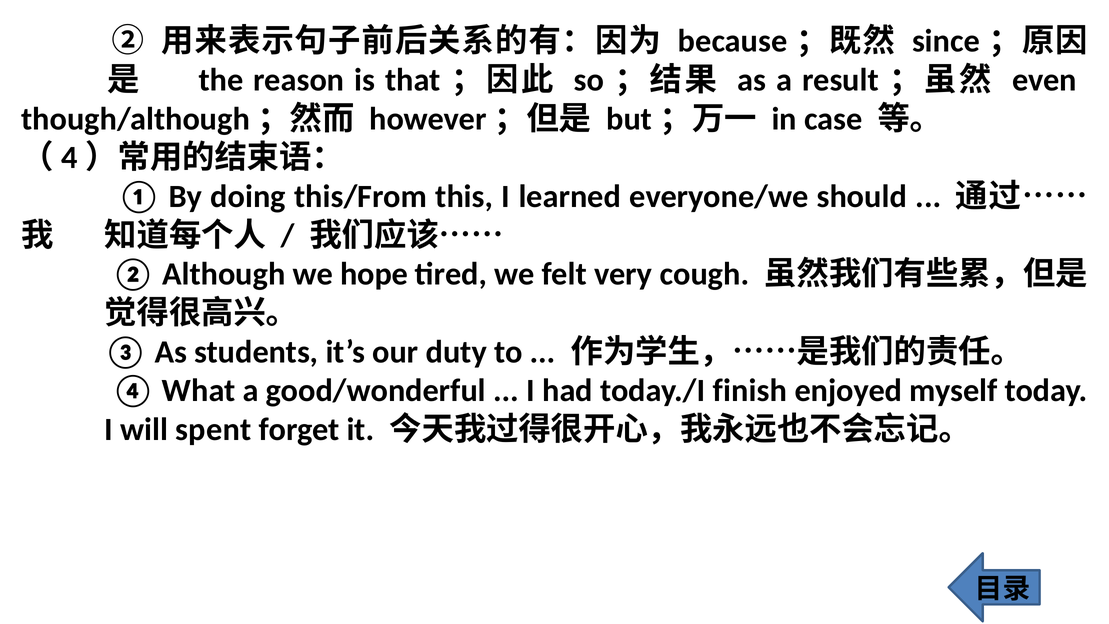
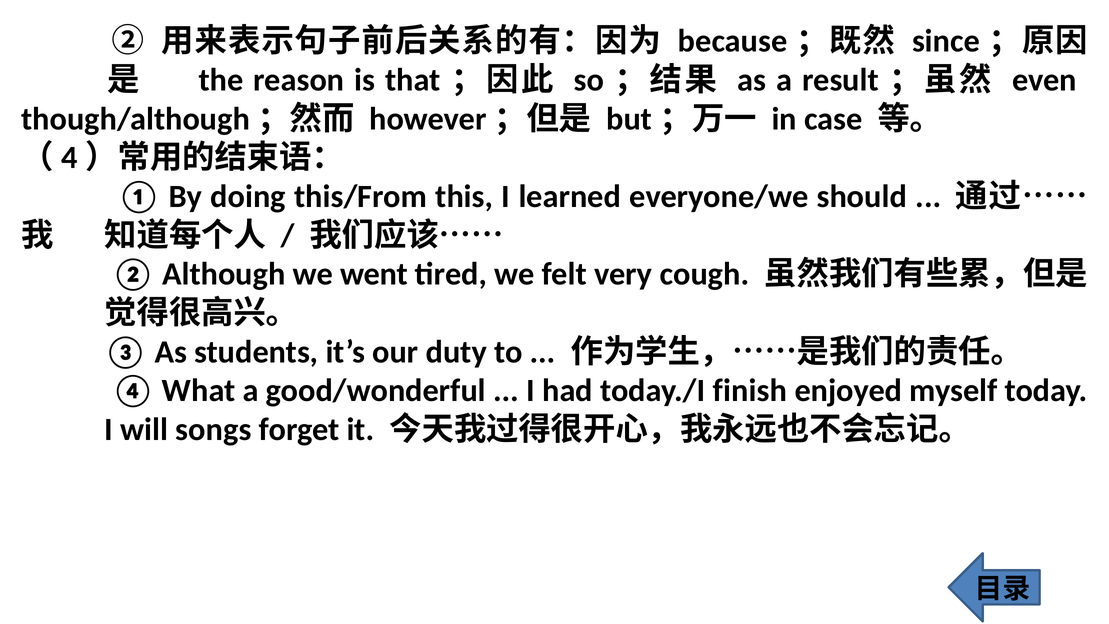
hope: hope -> went (374, 274)
spent: spent -> songs (213, 430)
